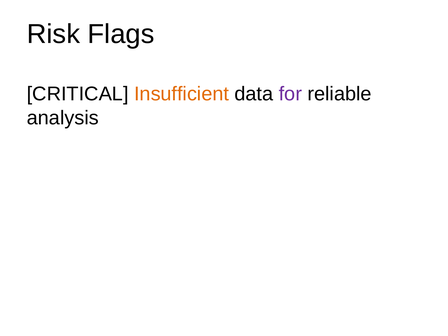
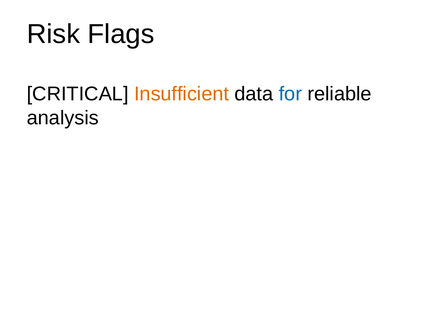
for colour: purple -> blue (290, 94)
